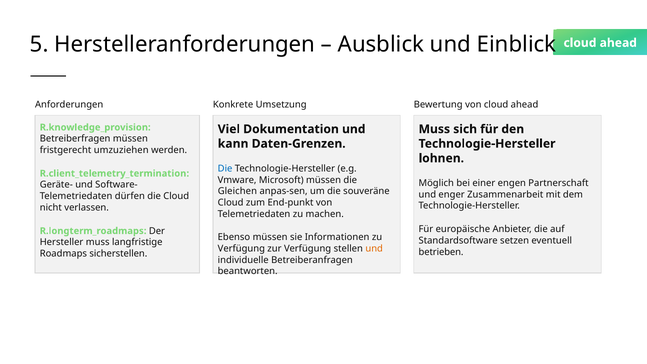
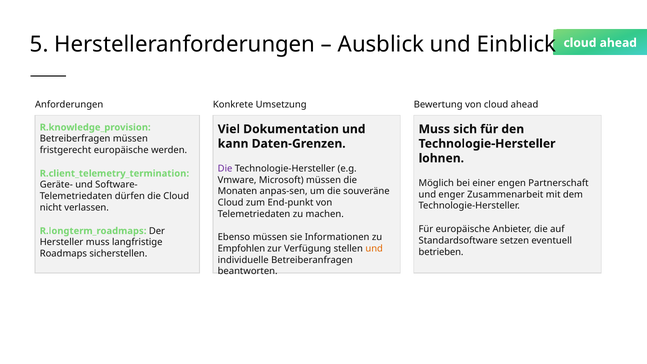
fristgerecht umzuziehen: umzuziehen -> europäische (121, 150)
Die colour: blue -> purple (225, 169)
Gleichen: Gleichen -> Monaten (237, 191)
Verfügung: Verfügung -> Empfohlen (241, 249)
